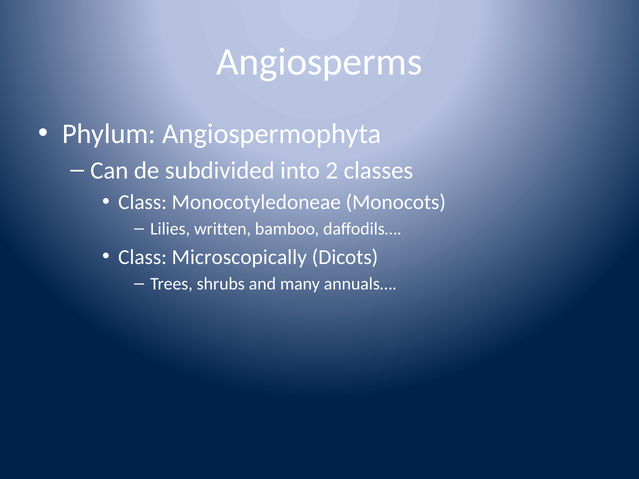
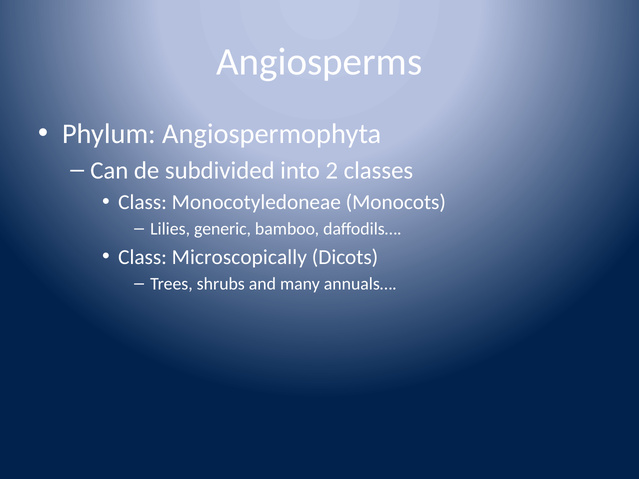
written: written -> generic (223, 229)
